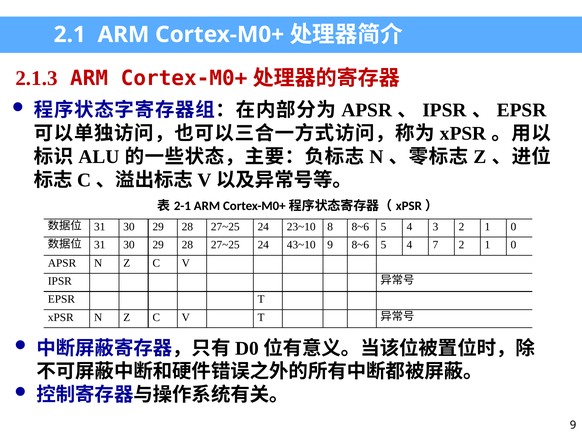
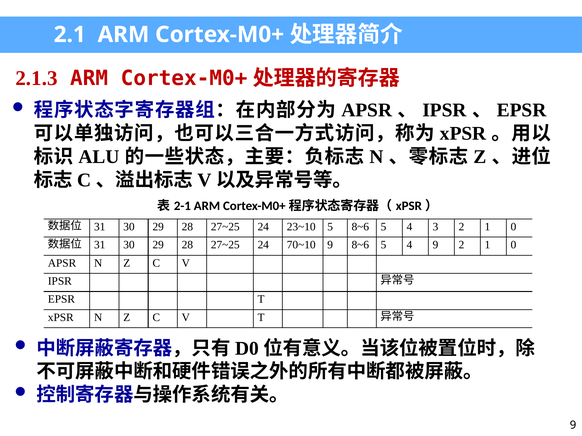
23~10 8: 8 -> 5 (330, 227)
43~10: 43~10 -> 70~10 (301, 245)
4 7: 7 -> 9 (435, 245)
